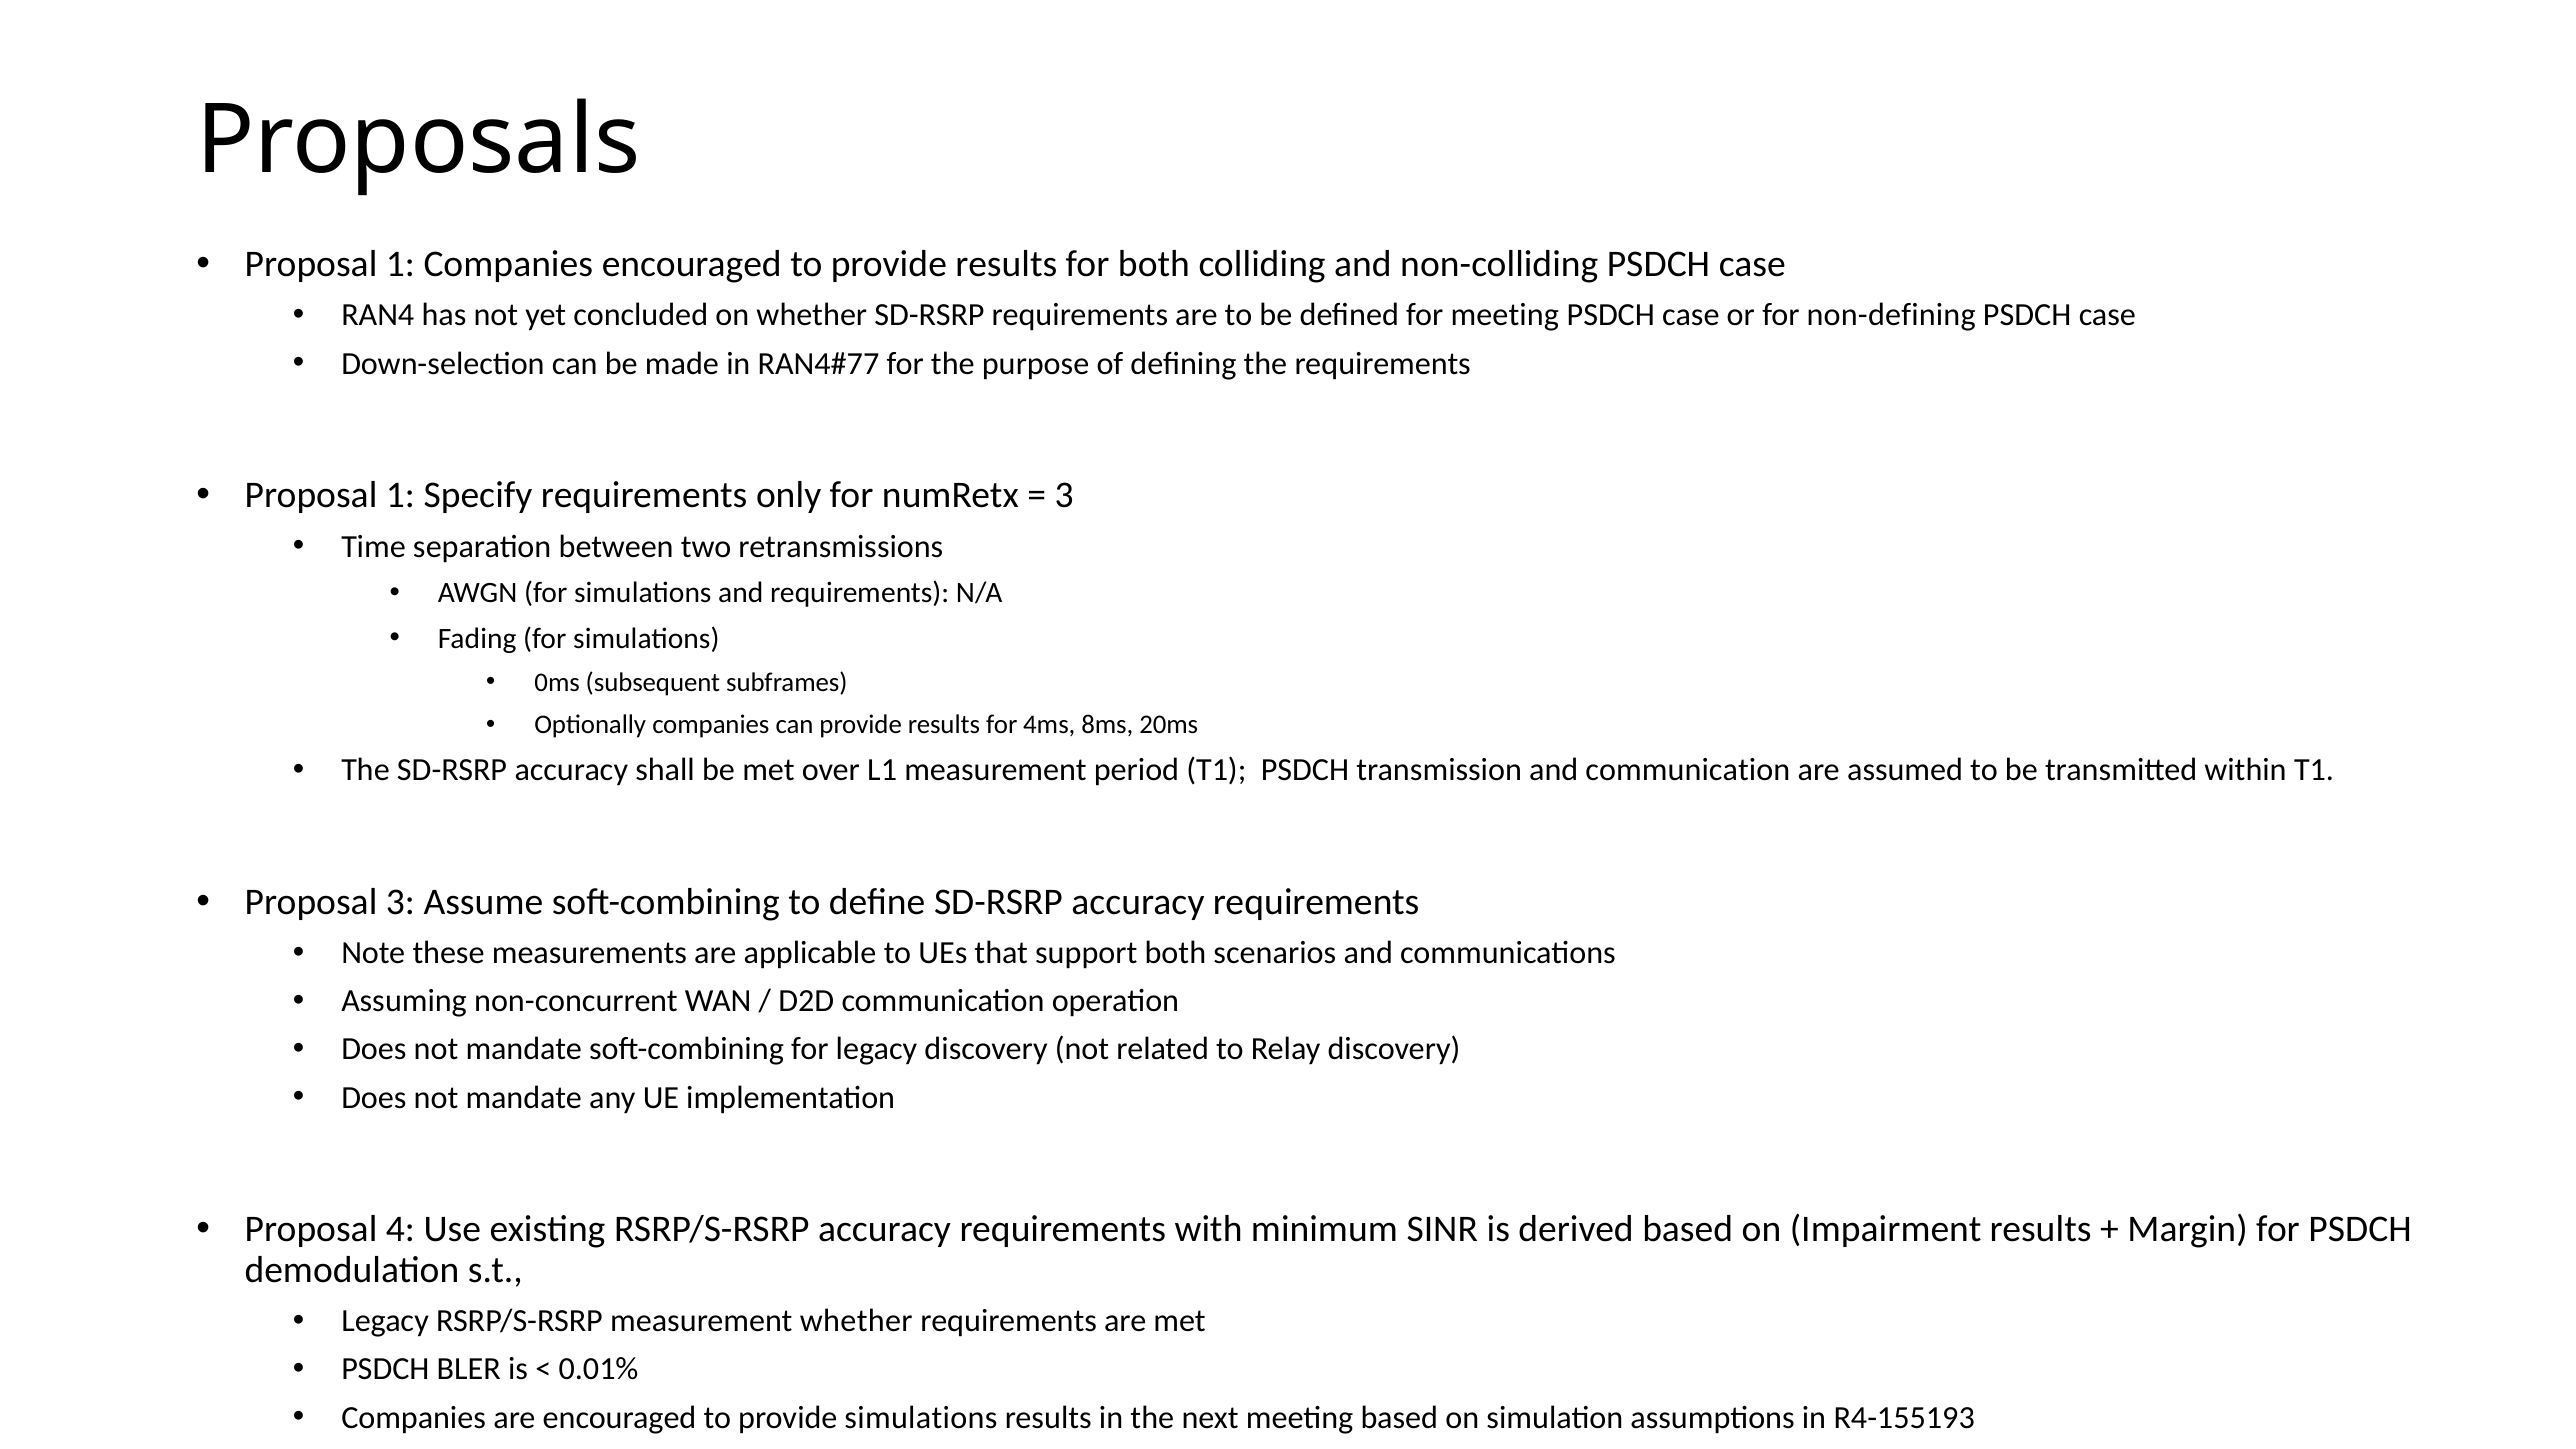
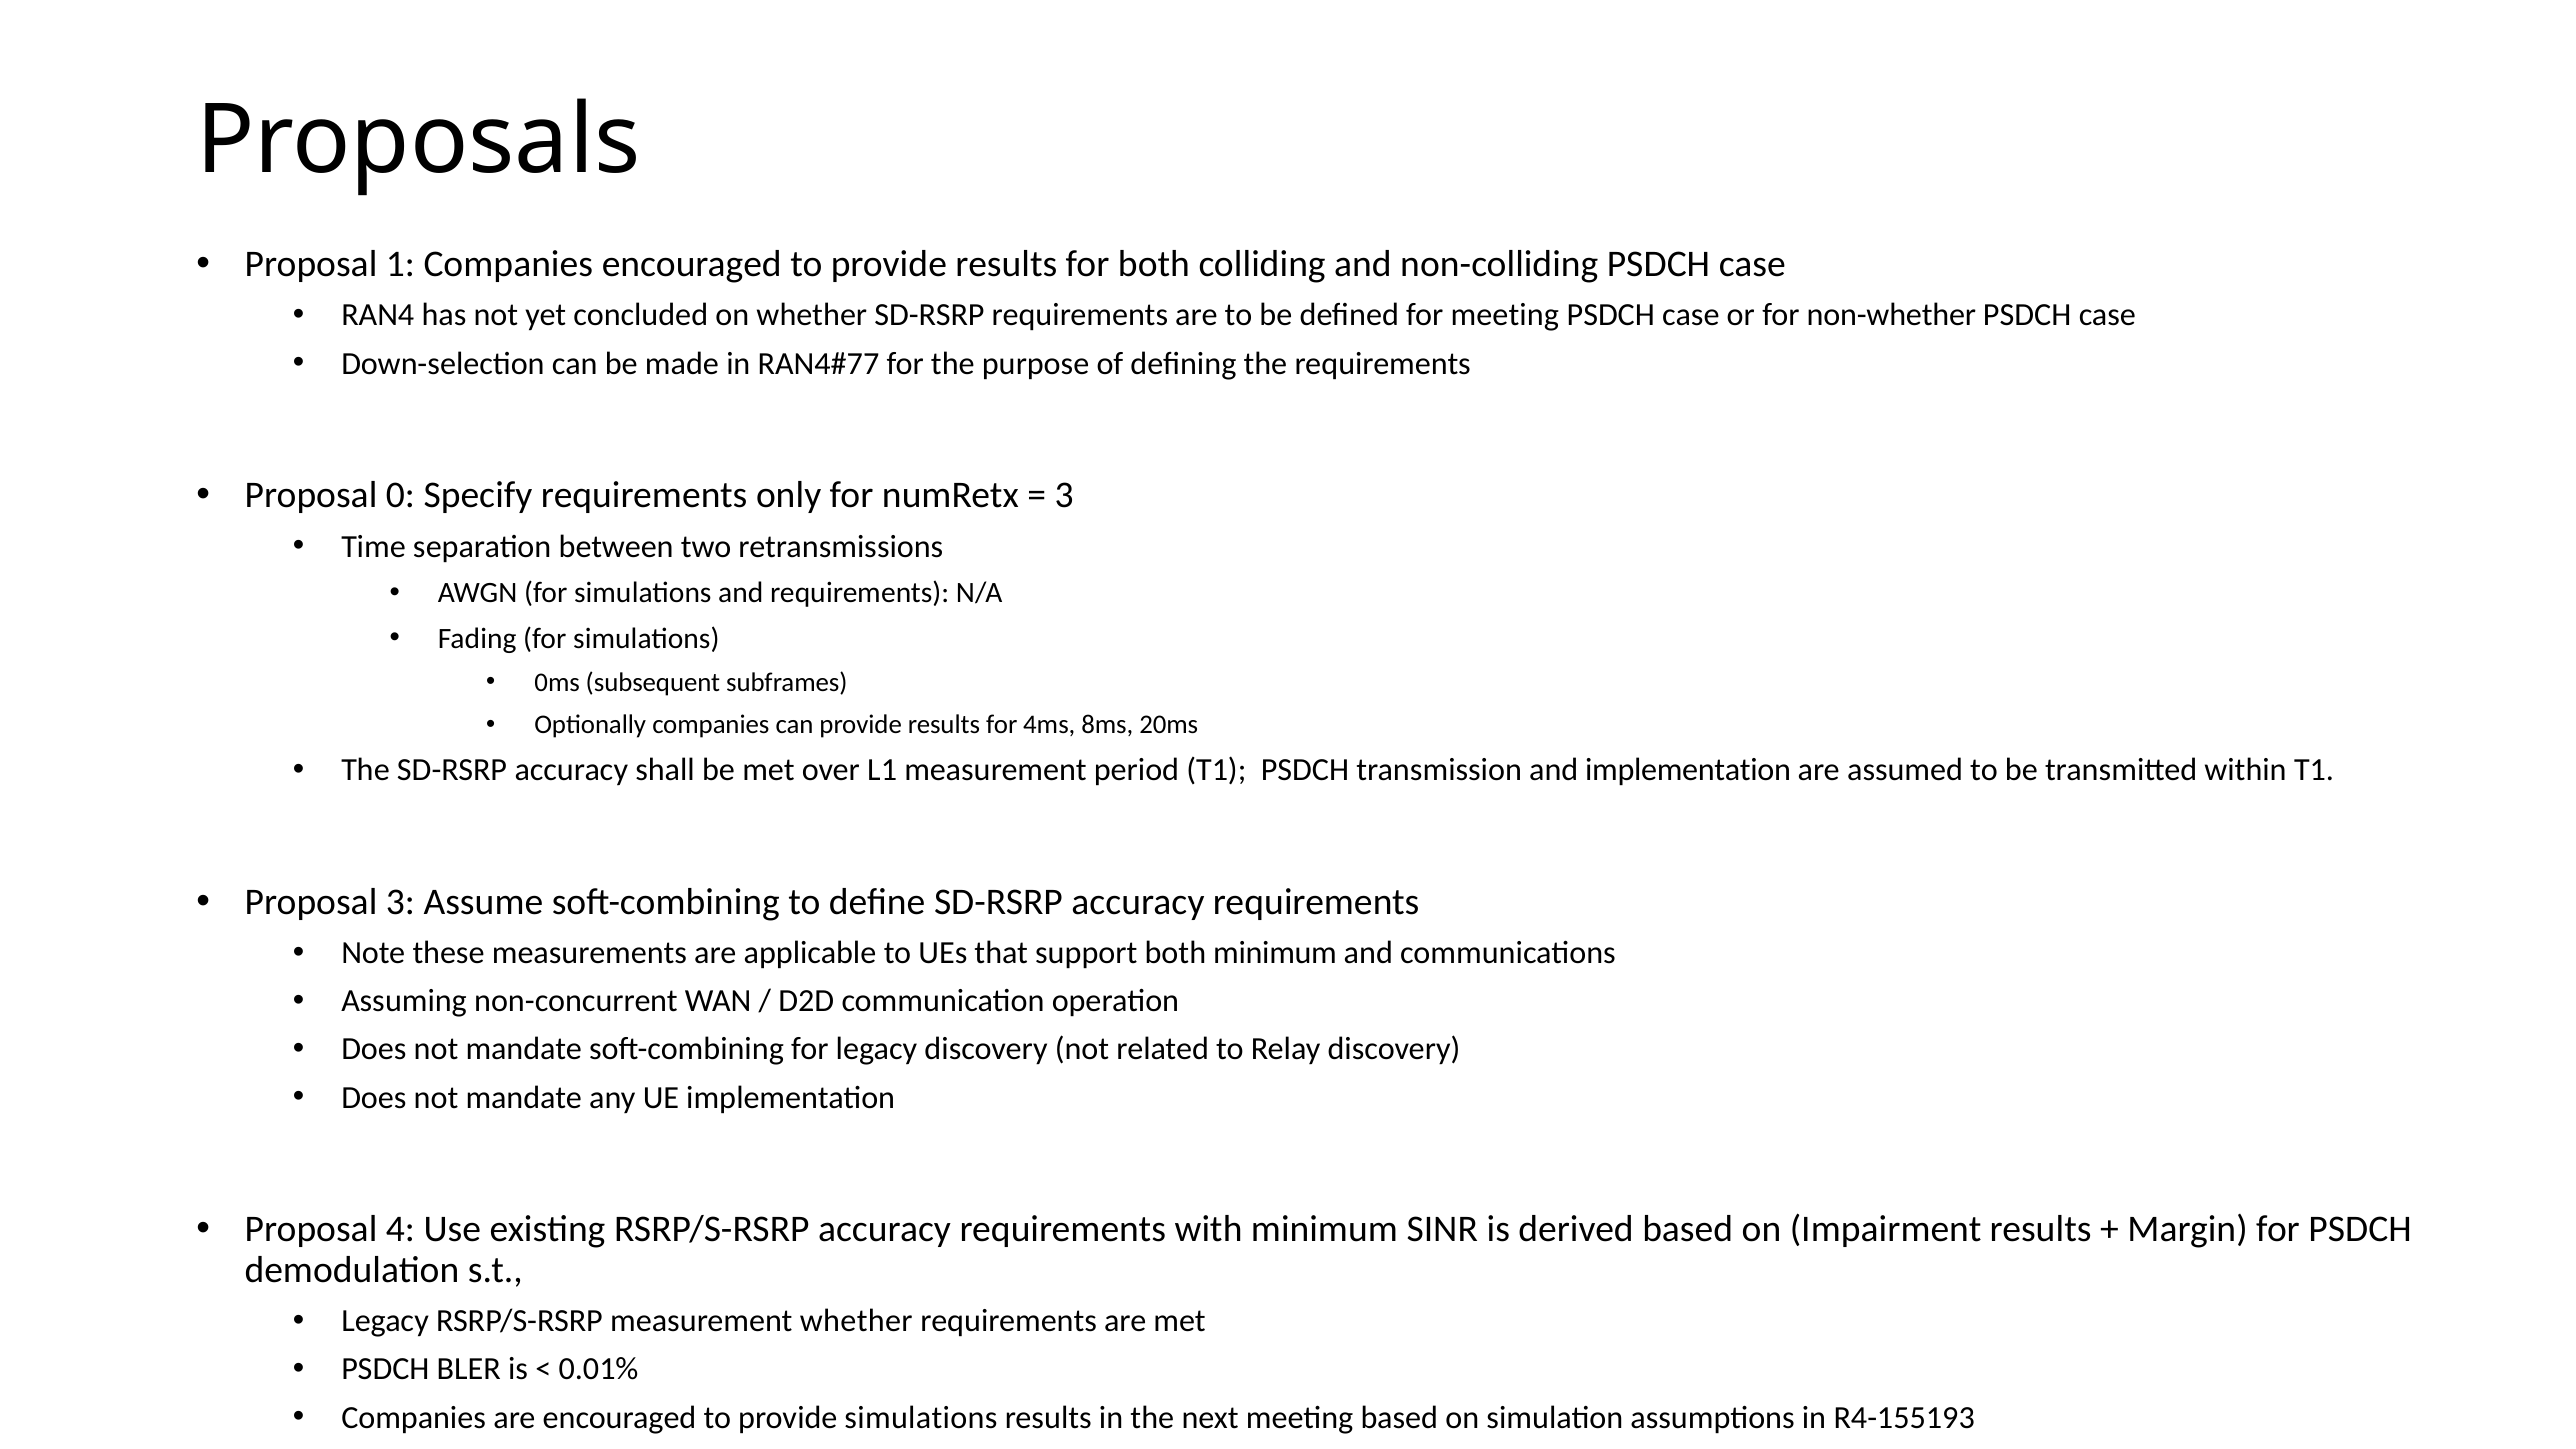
non-defining: non-defining -> non-whether (1891, 315)
1: 1 -> 0 (400, 495)
and communication: communication -> implementation (1688, 770)
both scenarios: scenarios -> minimum (1275, 953)
